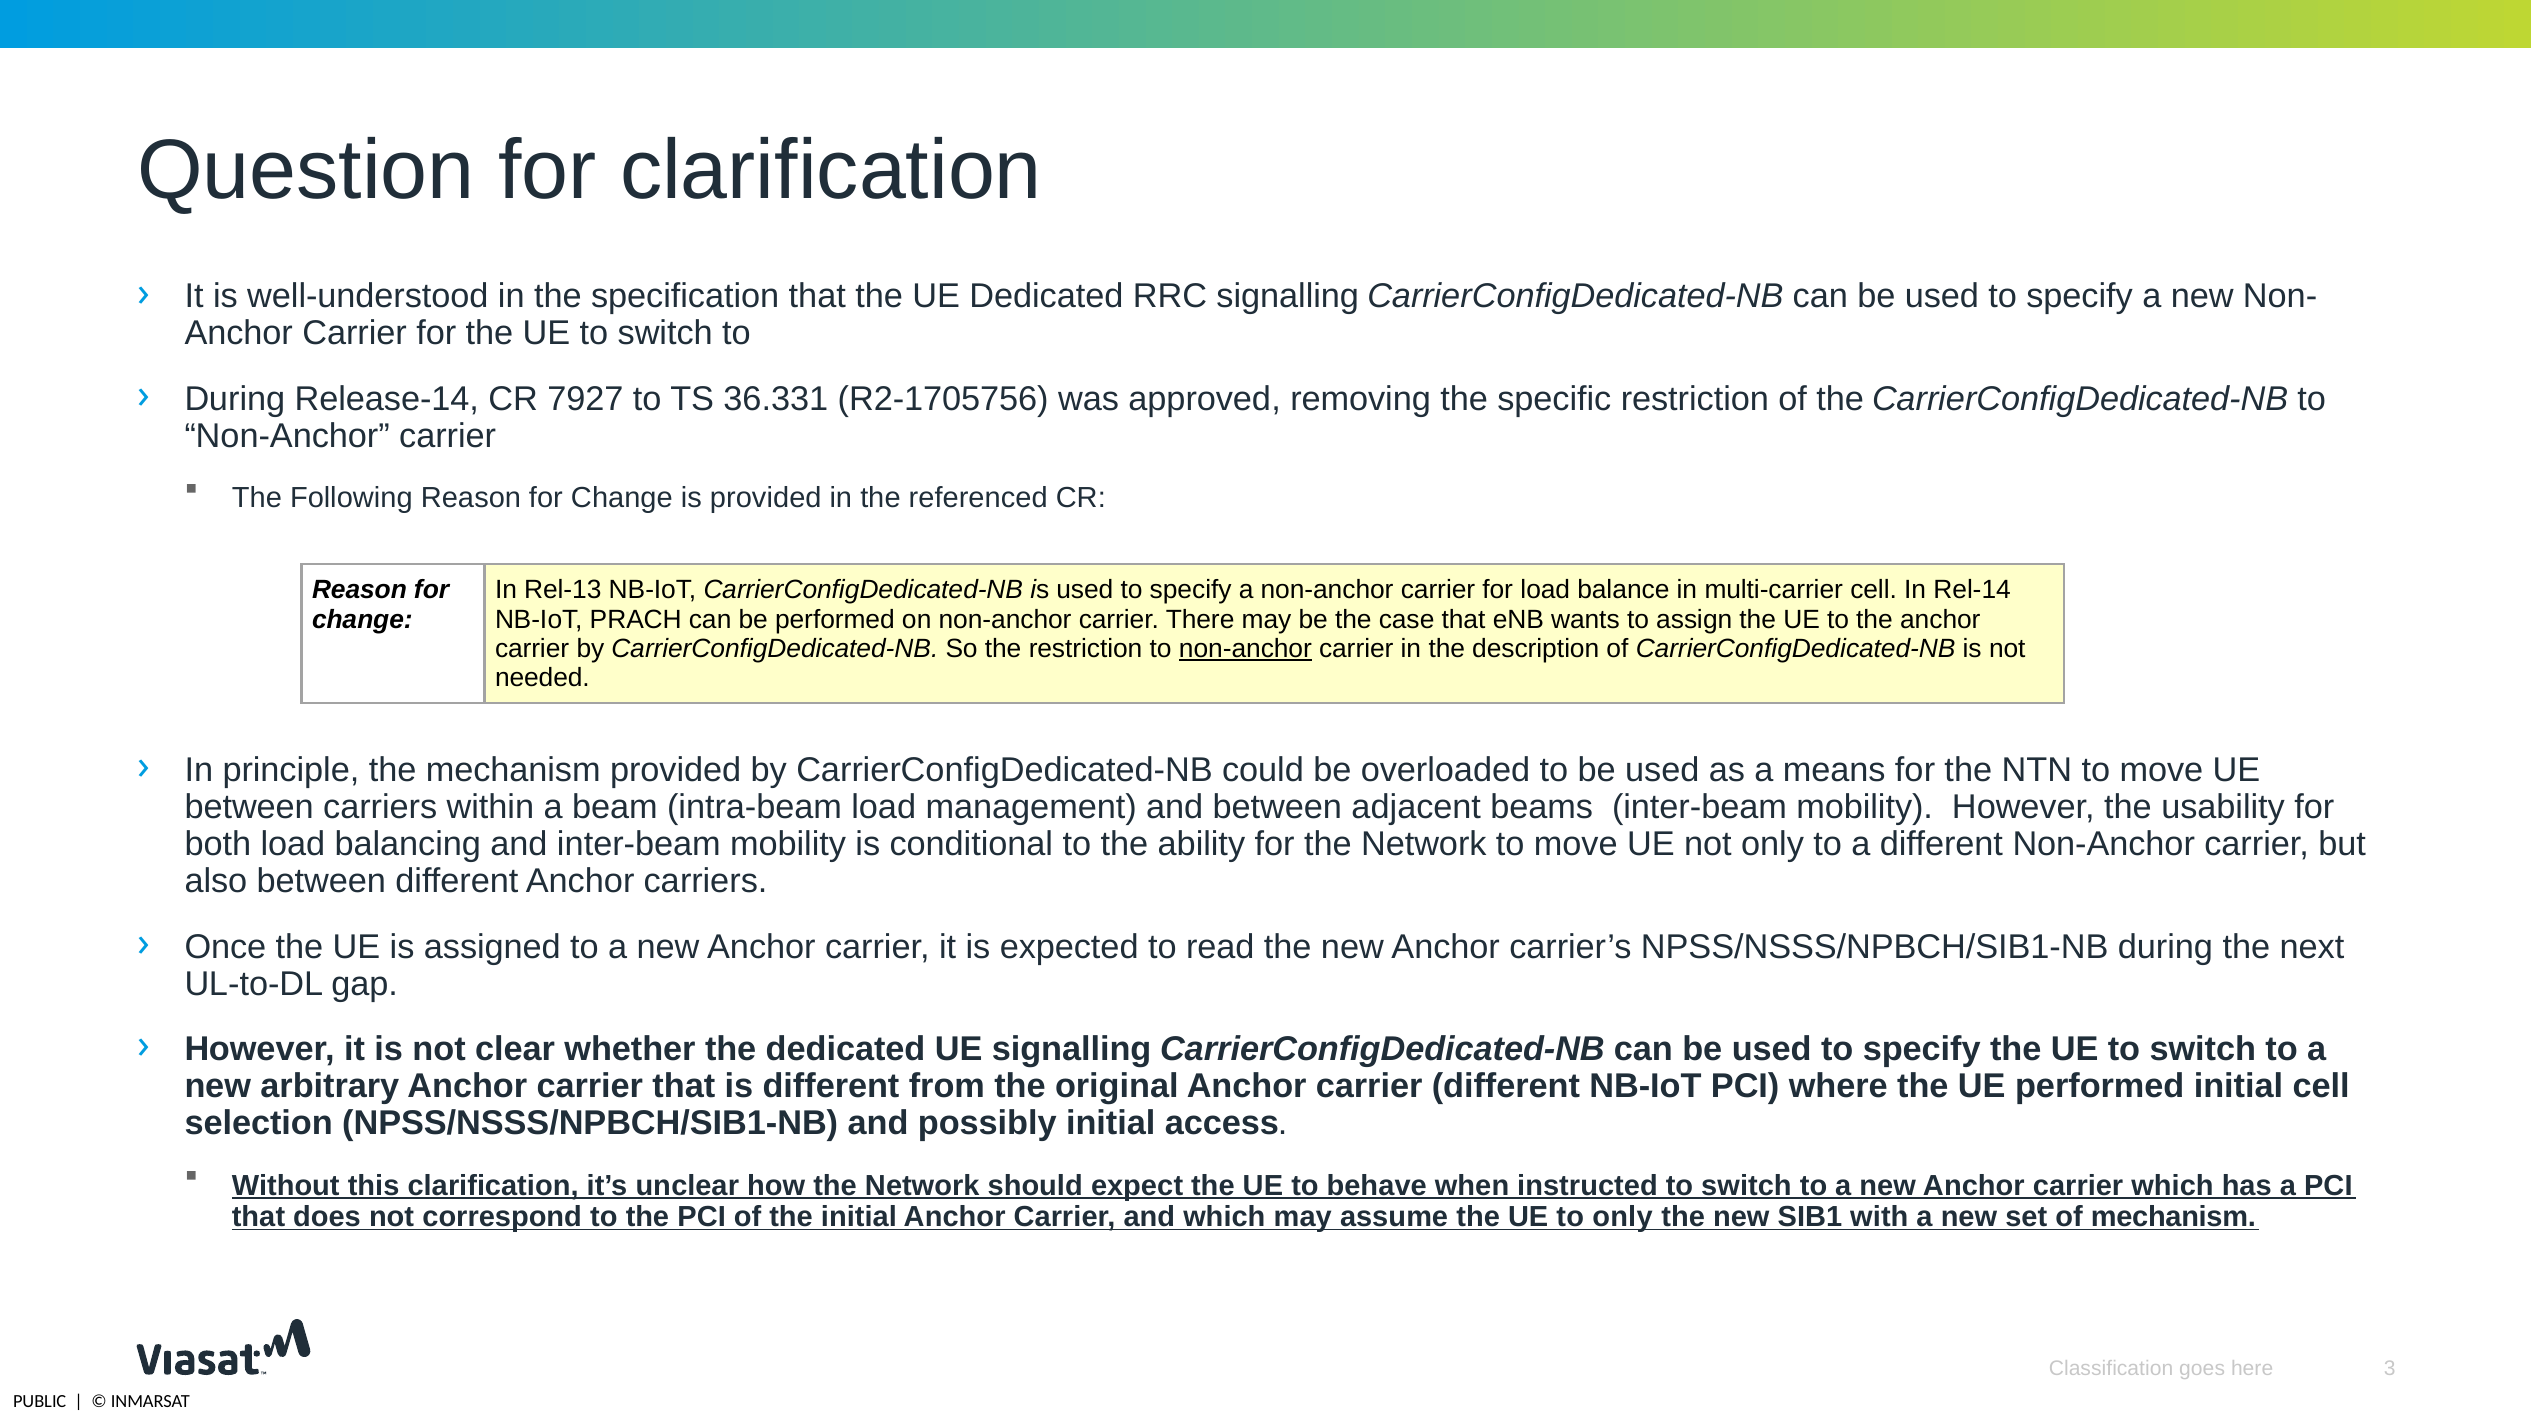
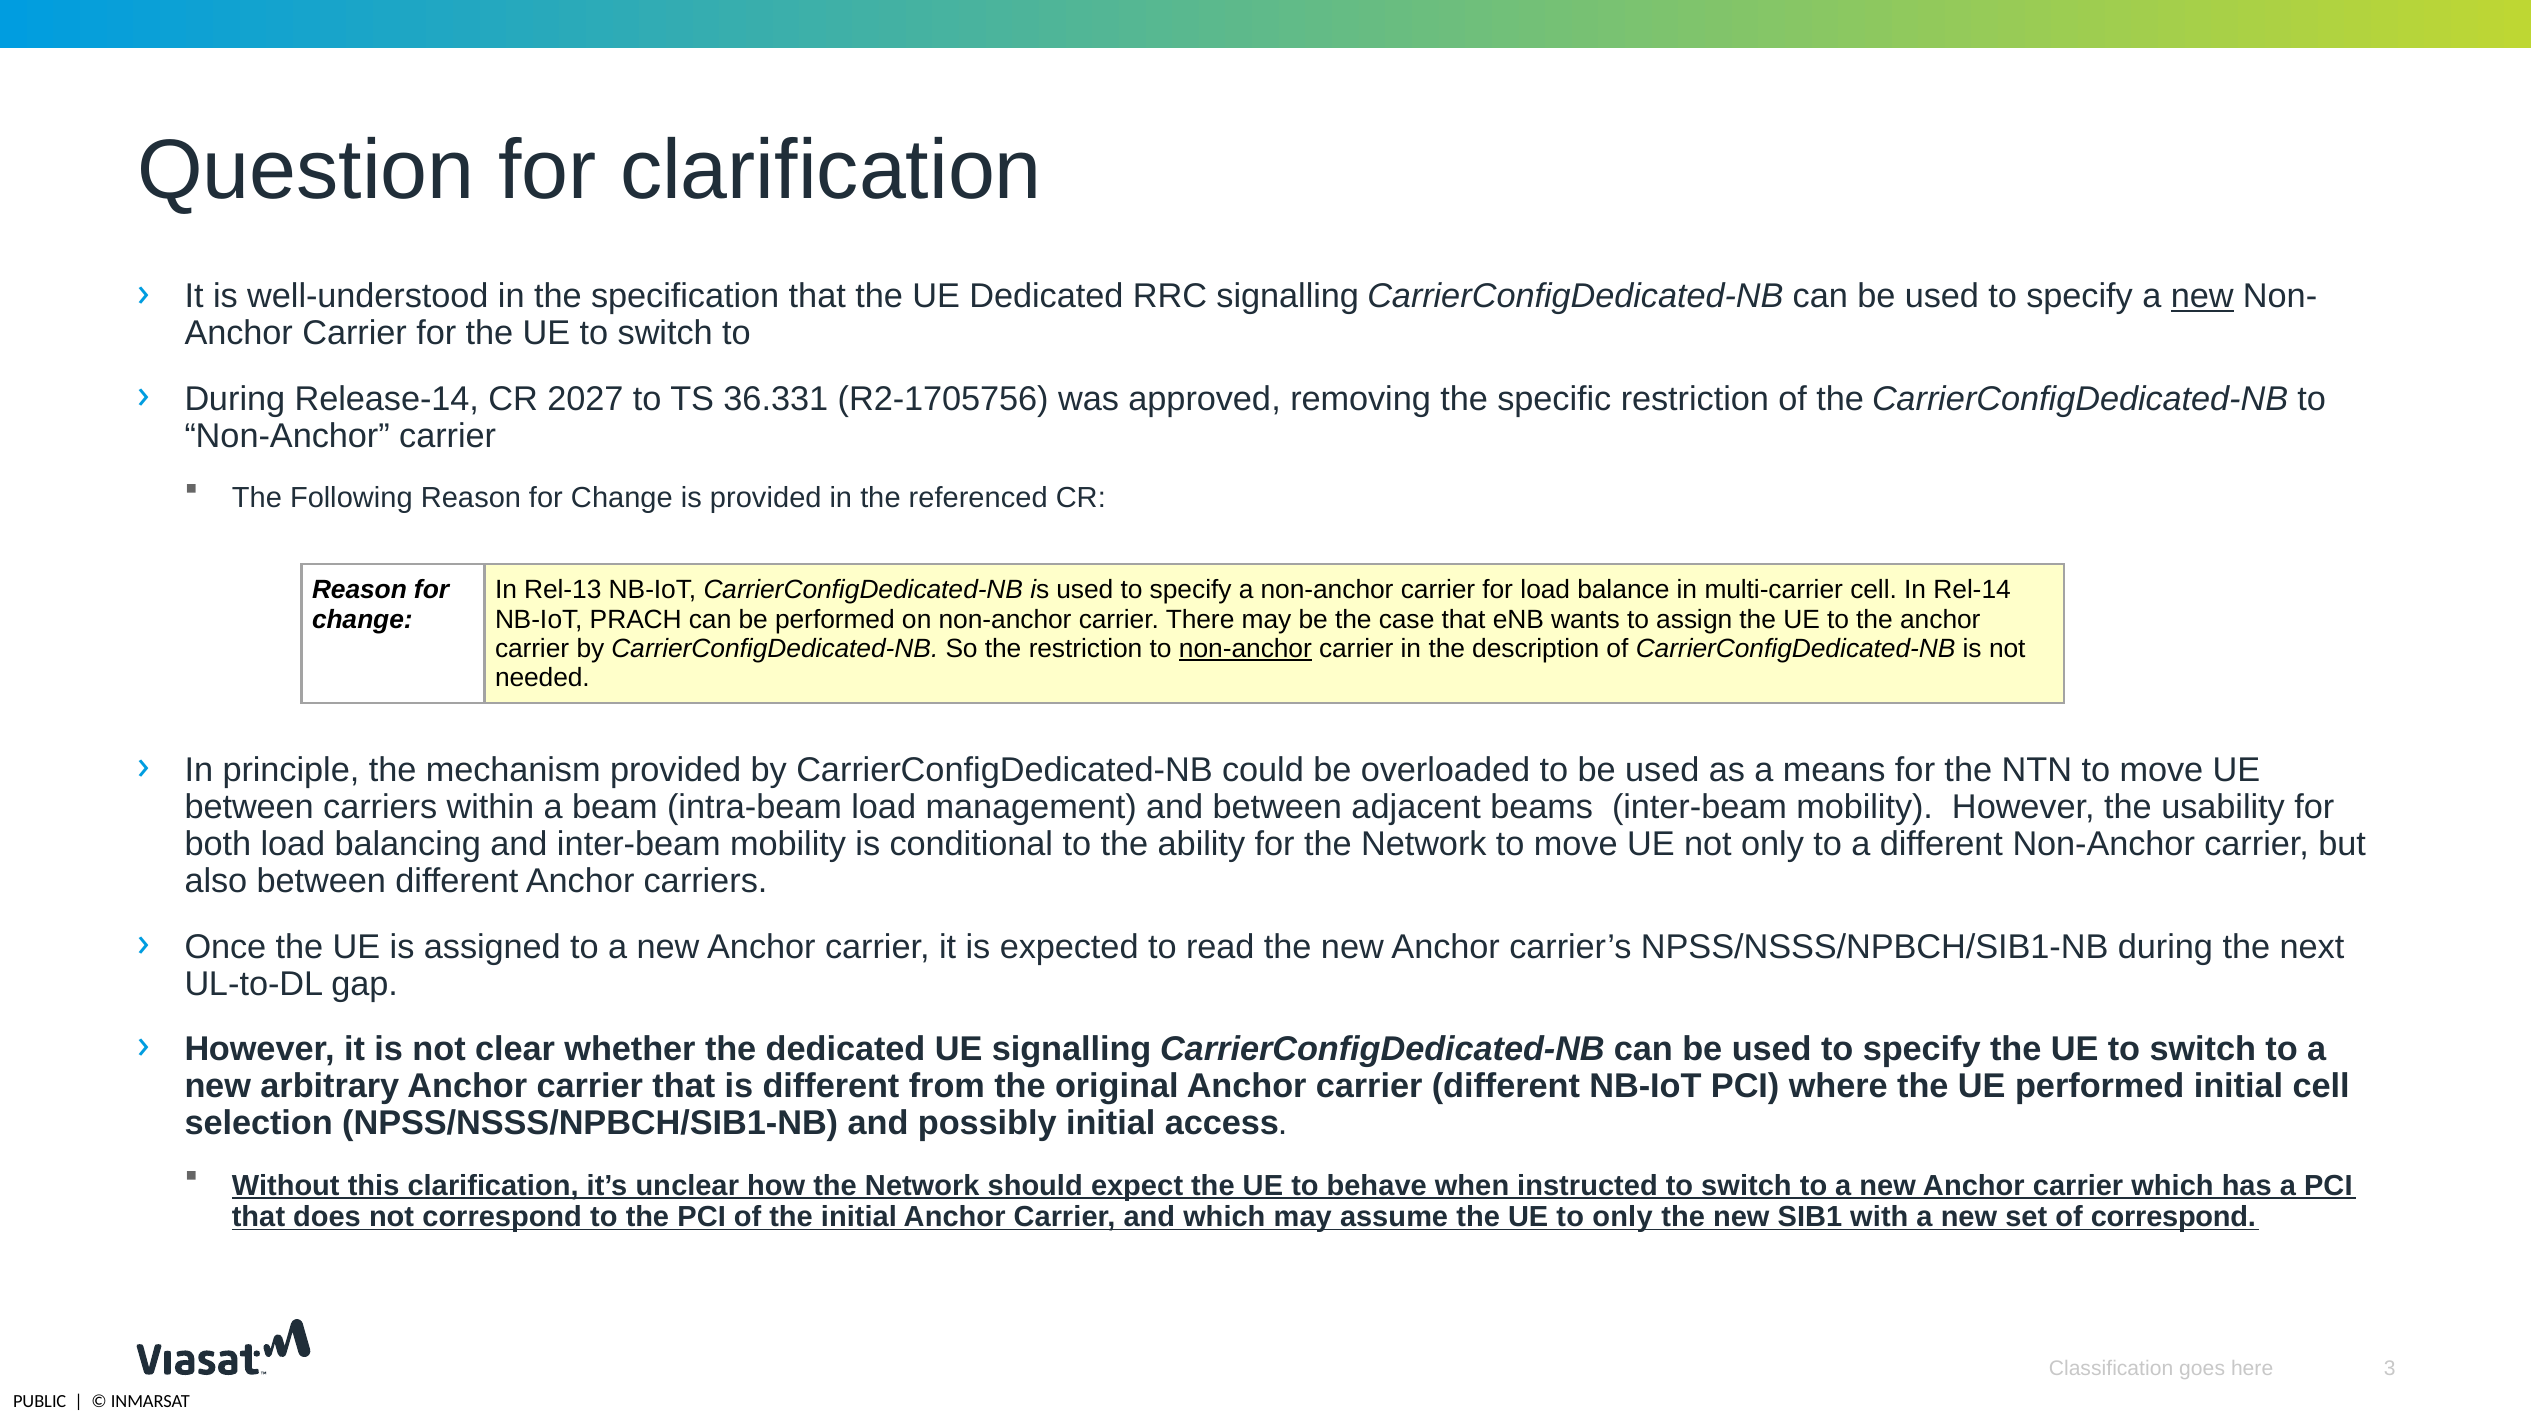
new underline: none -> present (2202, 297)
7927: 7927 -> 2027 (585, 399)
of mechanism: mechanism -> correspond (2173, 1217)
